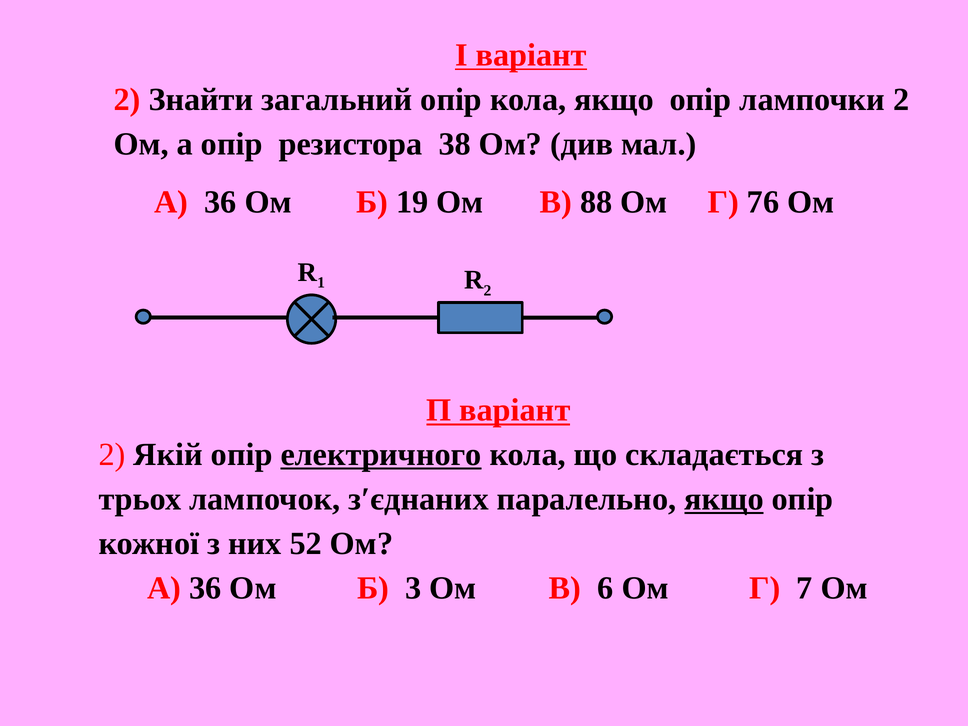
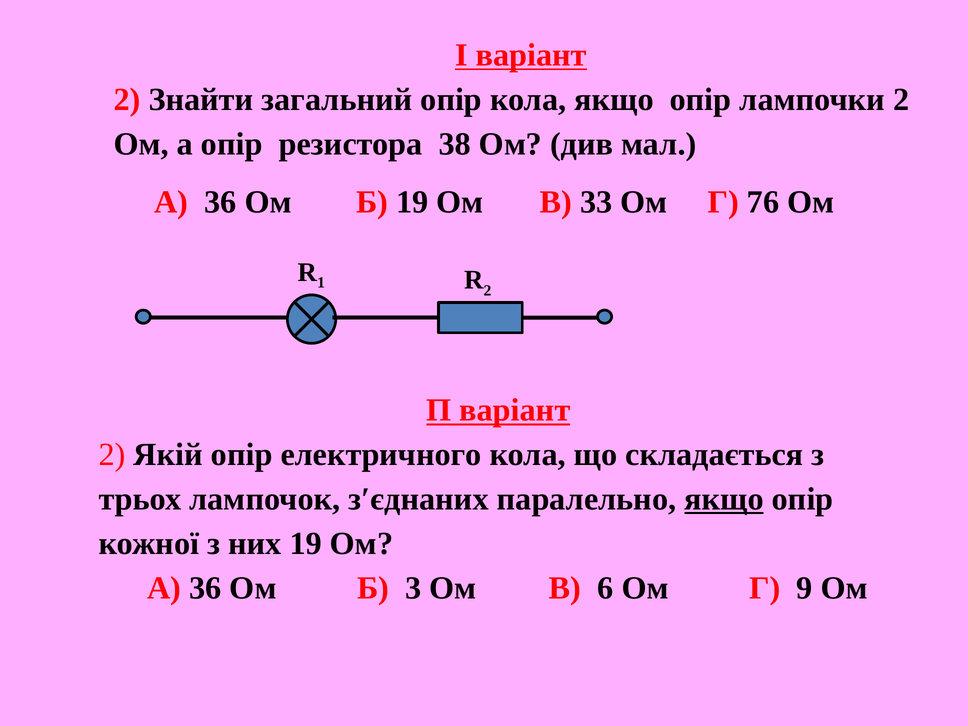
88: 88 -> 33 (596, 202)
електричного underline: present -> none (381, 455)
них 52: 52 -> 19 (306, 544)
7: 7 -> 9 (805, 588)
